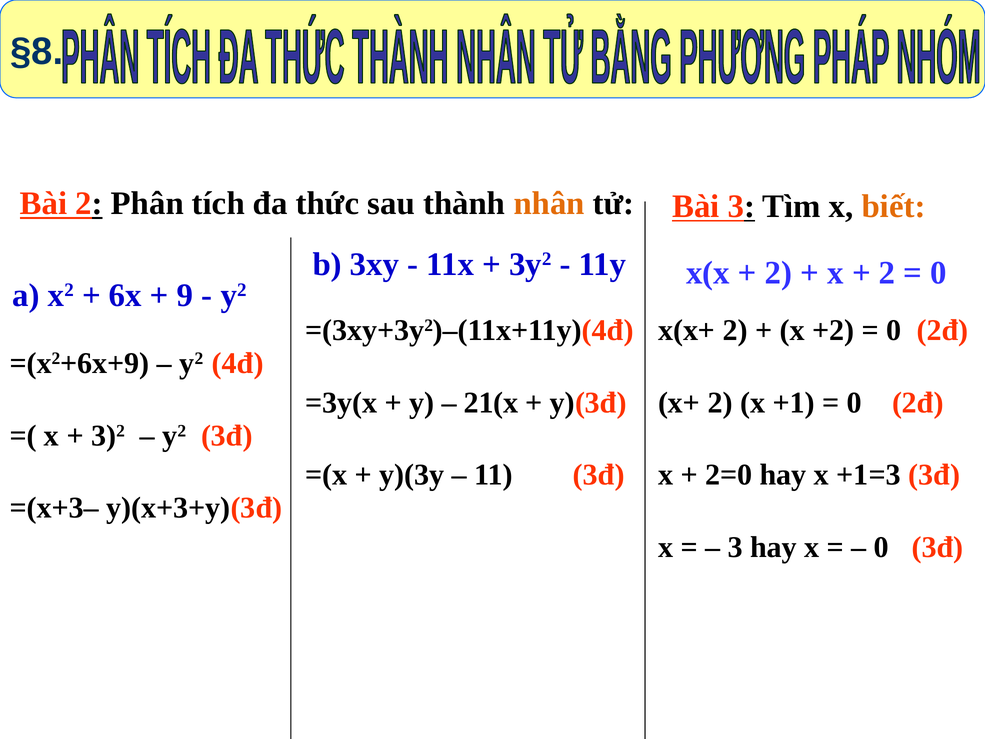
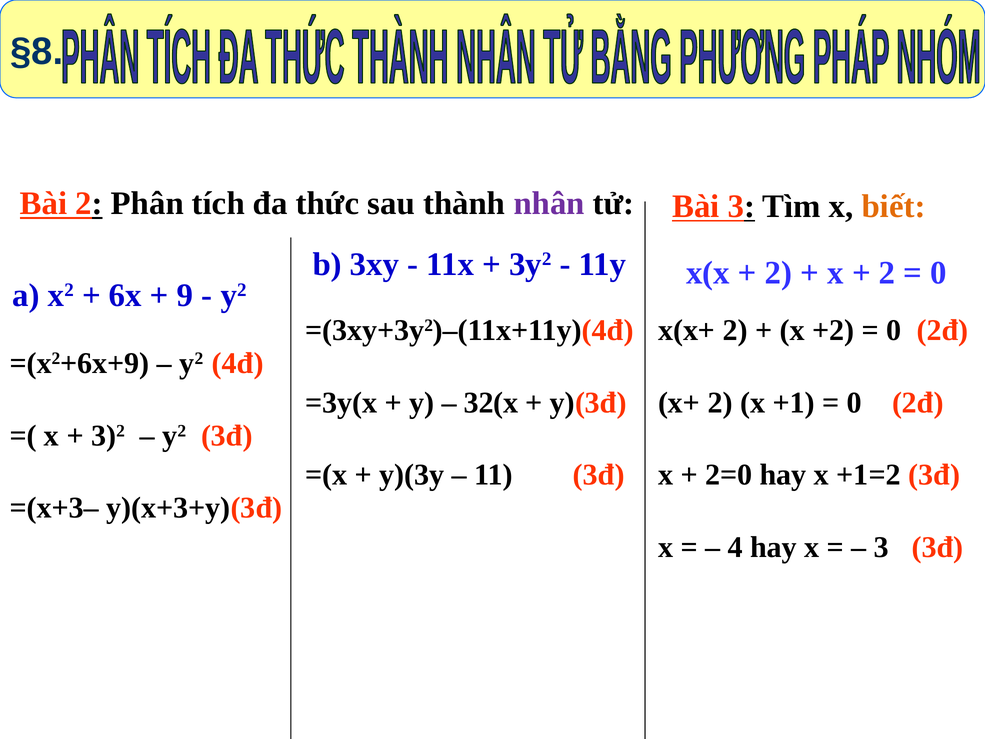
nhân colour: orange -> purple (549, 203)
21(x: 21(x -> 32(x (491, 402)
+1=3: +1=3 -> +1=2 (869, 475)
3: 3 -> 4 (735, 547)
0: 0 -> 3 (881, 547)
